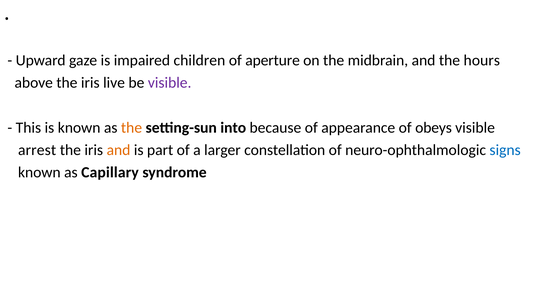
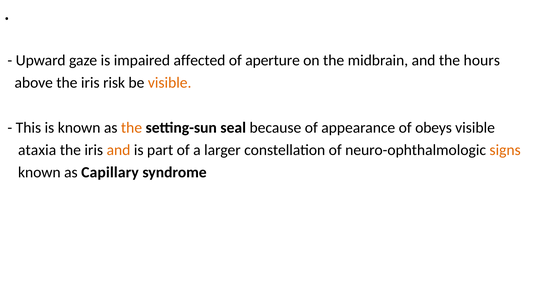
children: children -> affected (199, 61)
live: live -> risk (114, 83)
visible colour: purple -> orange (170, 83)
into: into -> seal (233, 128)
arrest: arrest -> ataxia (37, 150)
signs colour: blue -> orange (505, 150)
